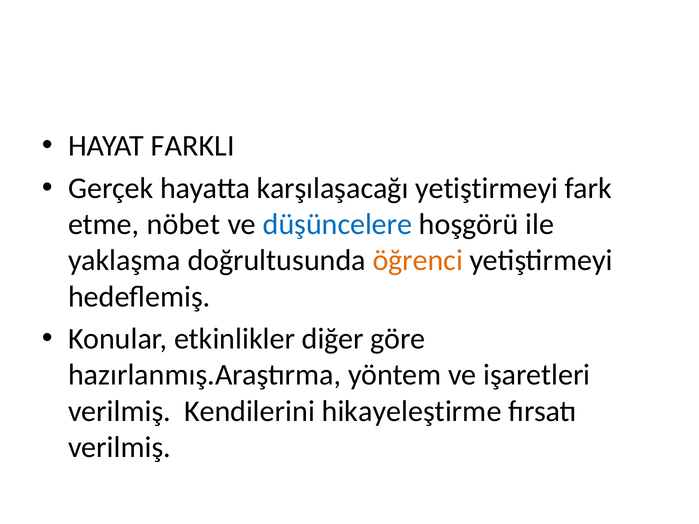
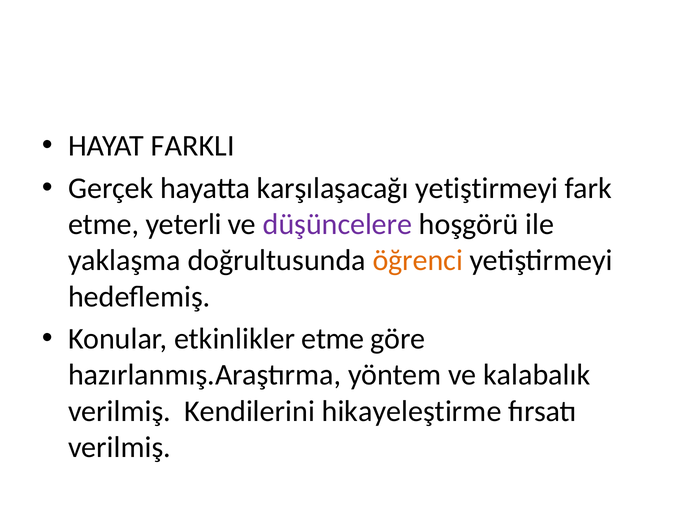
nöbet: nöbet -> yeterli (184, 224)
düşüncelere colour: blue -> purple (337, 224)
etkinlikler diğer: diğer -> etme (333, 339)
işaretleri: işaretleri -> kalabalık (537, 375)
